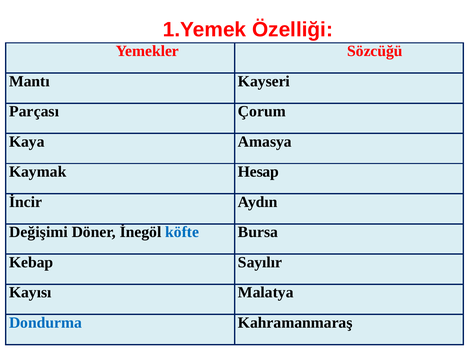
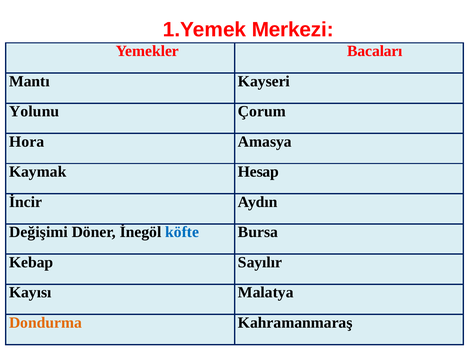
Özelliği: Özelliği -> Merkezi (293, 30)
Sözcüğü: Sözcüğü -> Bacaları (375, 51)
Parçası: Parçası -> Yolunu (34, 112)
Kaya: Kaya -> Hora (27, 142)
Dondurma colour: blue -> orange (46, 323)
